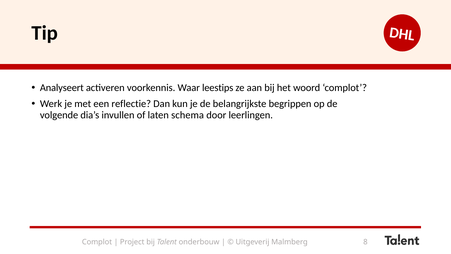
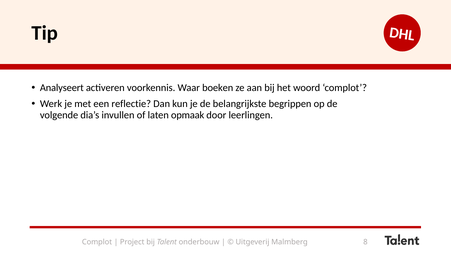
leestips: leestips -> boeken (218, 88)
schema: schema -> opmaak (188, 115)
